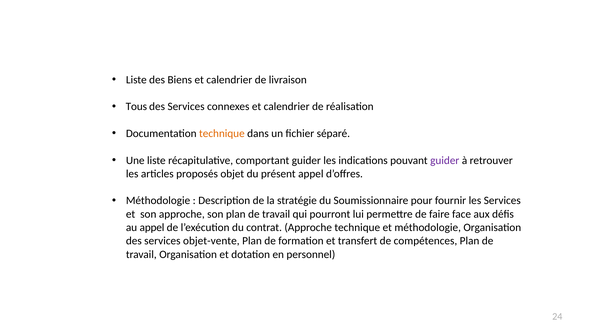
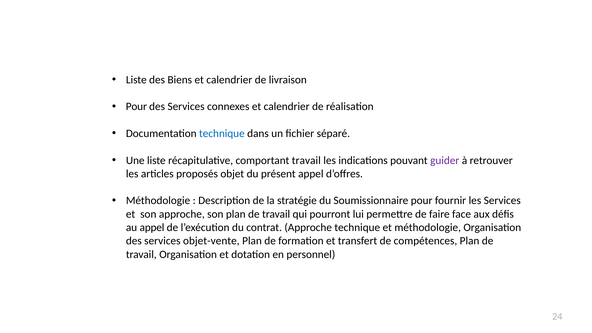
Tous: Tous -> Pour (136, 107)
technique colour: orange -> blue (222, 133)
comportant guider: guider -> travail (306, 160)
